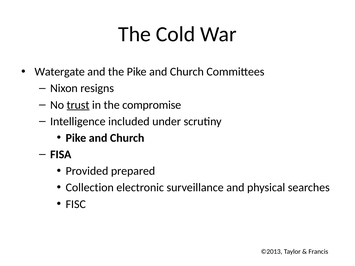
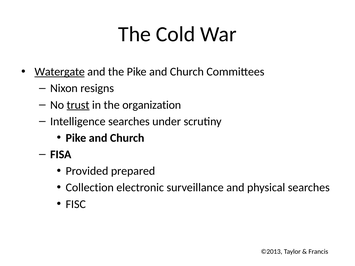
Watergate underline: none -> present (60, 72)
compromise: compromise -> organization (152, 105)
Intelligence included: included -> searches (129, 122)
